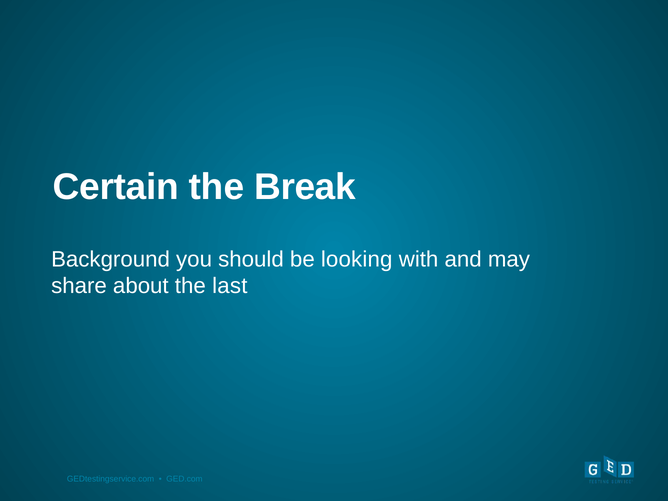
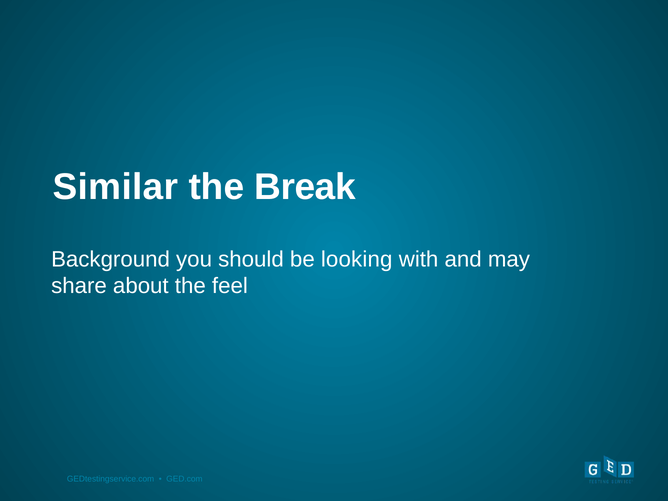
Certain: Certain -> Similar (115, 187)
last: last -> feel (230, 286)
